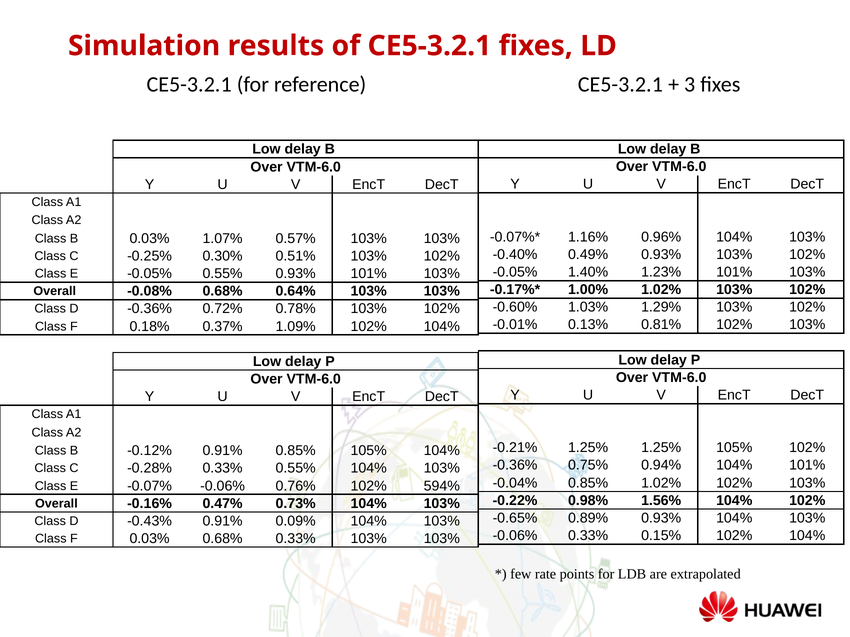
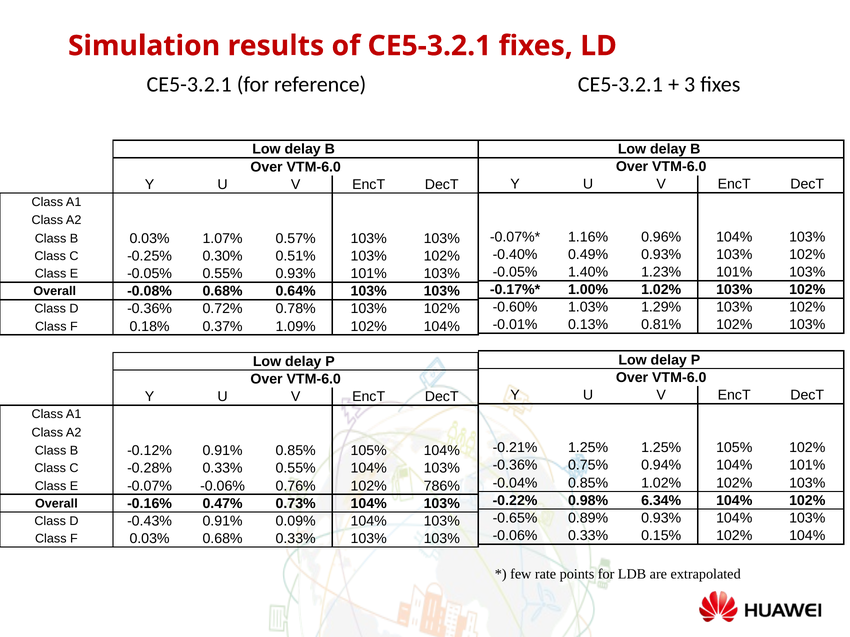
594%: 594% -> 786% (442, 486)
1.56%: 1.56% -> 6.34% (661, 501)
